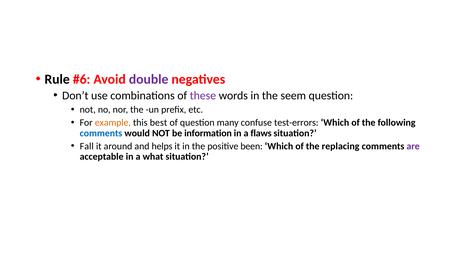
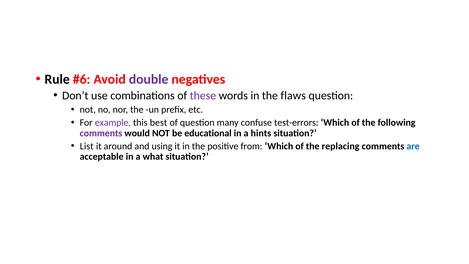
seem: seem -> flaws (293, 95)
example colour: orange -> purple (113, 123)
comments colour: blue -> purple (101, 133)
information: information -> educational (208, 133)
flaws: flaws -> hints (261, 133)
Fall: Fall -> List (87, 146)
helps: helps -> using (162, 146)
been: been -> from (252, 146)
are colour: purple -> blue (413, 146)
